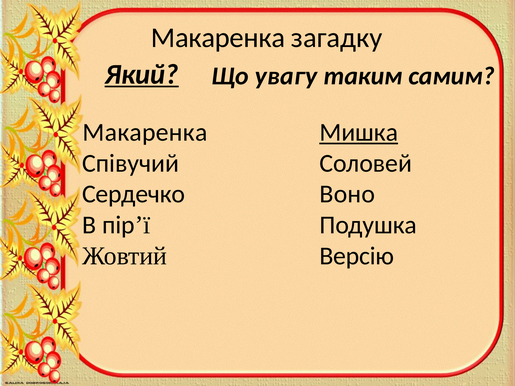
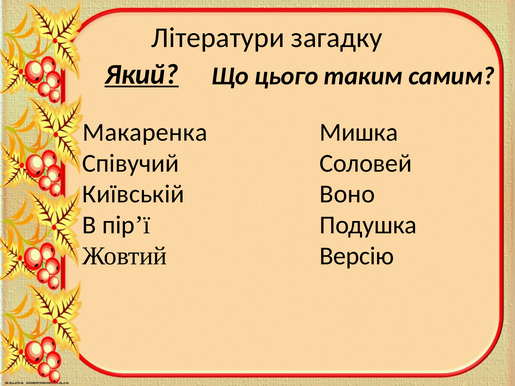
Макаренка: Макаренка -> Літератури (218, 38)
увагу: увагу -> цього (286, 76)
Мишка underline: present -> none (359, 132)
Сердечко: Сердечко -> Київській (133, 194)
